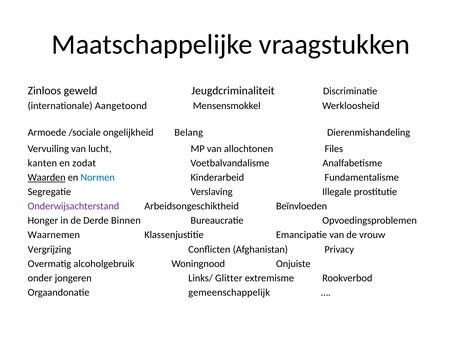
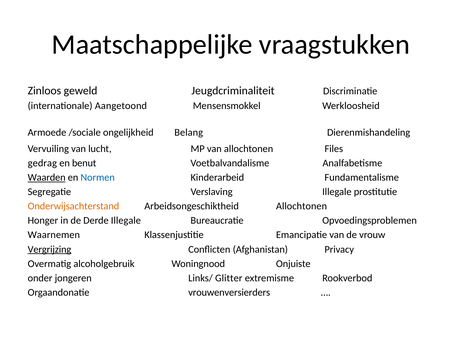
kanten: kanten -> gedrag (42, 163)
zodat: zodat -> benut (84, 163)
Onderwijsachterstand colour: purple -> orange (73, 207)
Arbeidsongeschiktheid Beïnvloeden: Beïnvloeden -> Allochtonen (302, 207)
Derde Binnen: Binnen -> Illegale (126, 221)
Vergrijzing underline: none -> present (49, 250)
gemeenschappelijk: gemeenschappelijk -> vrouwenversierders (229, 293)
